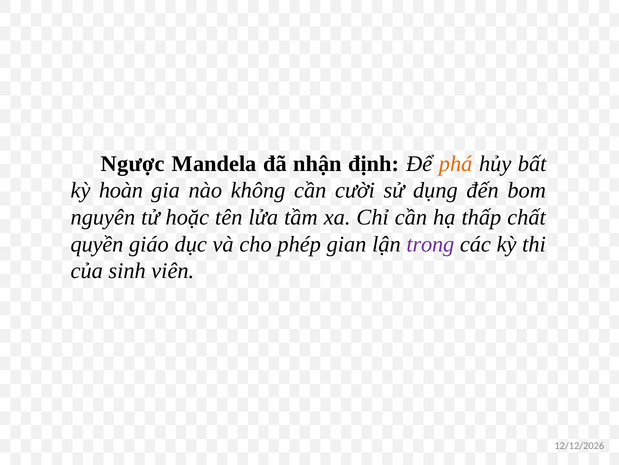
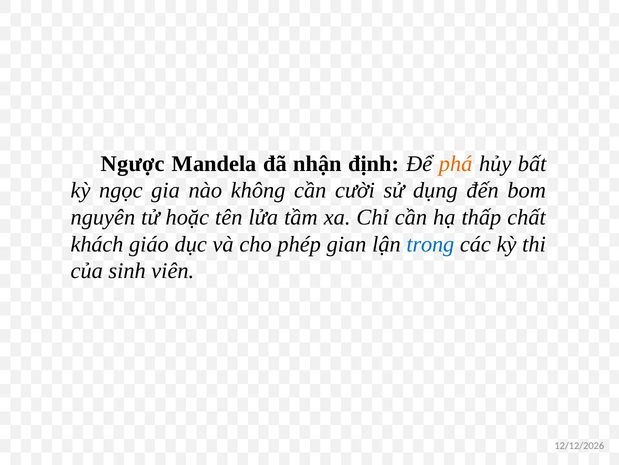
hoàn: hoàn -> ngọc (121, 190)
quyền: quyền -> khách (97, 244)
trong colour: purple -> blue (430, 244)
